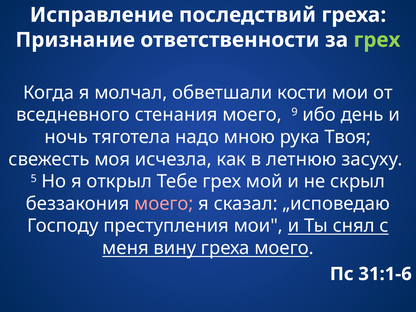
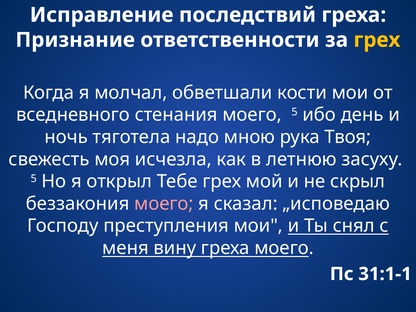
грех colour: light green -> yellow (377, 40)
моего 9: 9 -> 5 (295, 112)
31:1-6: 31:1-6 -> 31:1-1 (385, 274)
